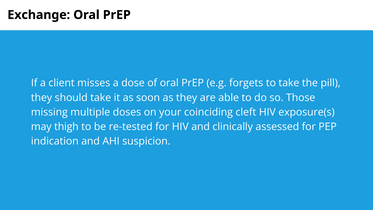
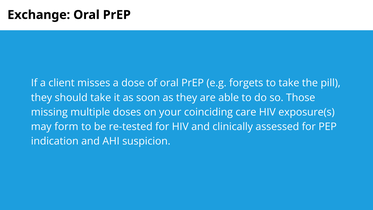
cleft: cleft -> care (246, 112)
thigh: thigh -> form (66, 127)
